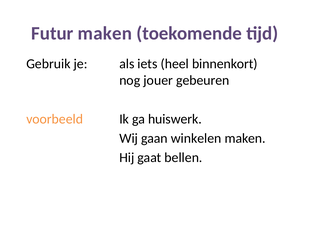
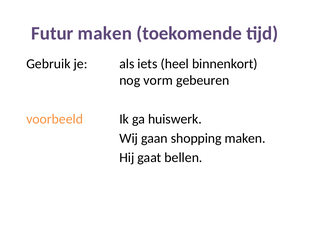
jouer: jouer -> vorm (158, 80)
winkelen: winkelen -> shopping (196, 138)
